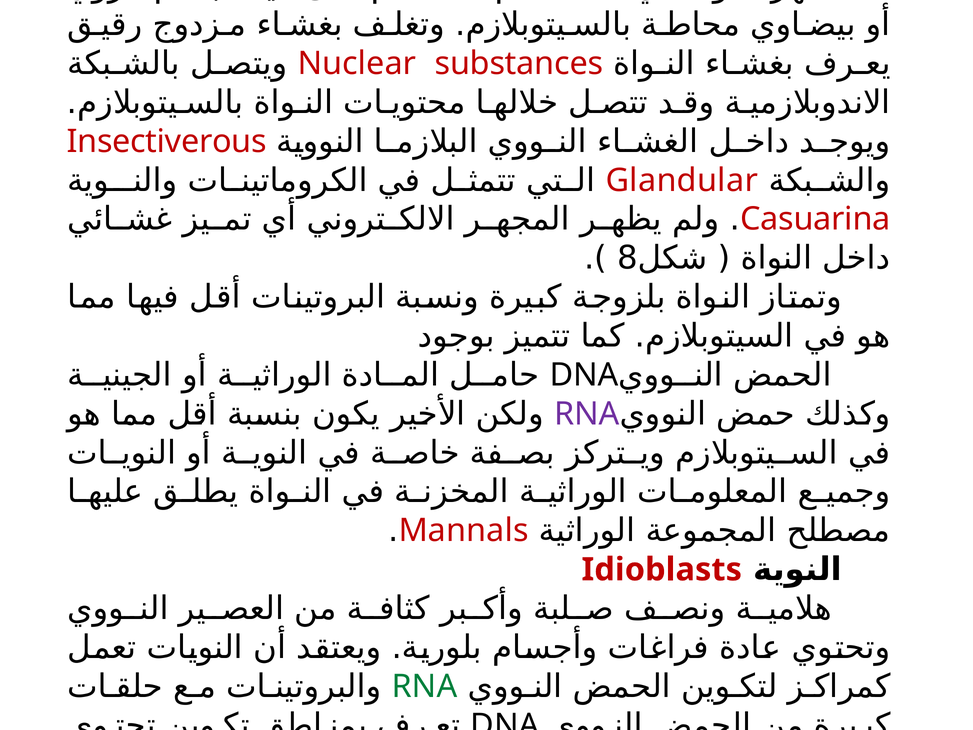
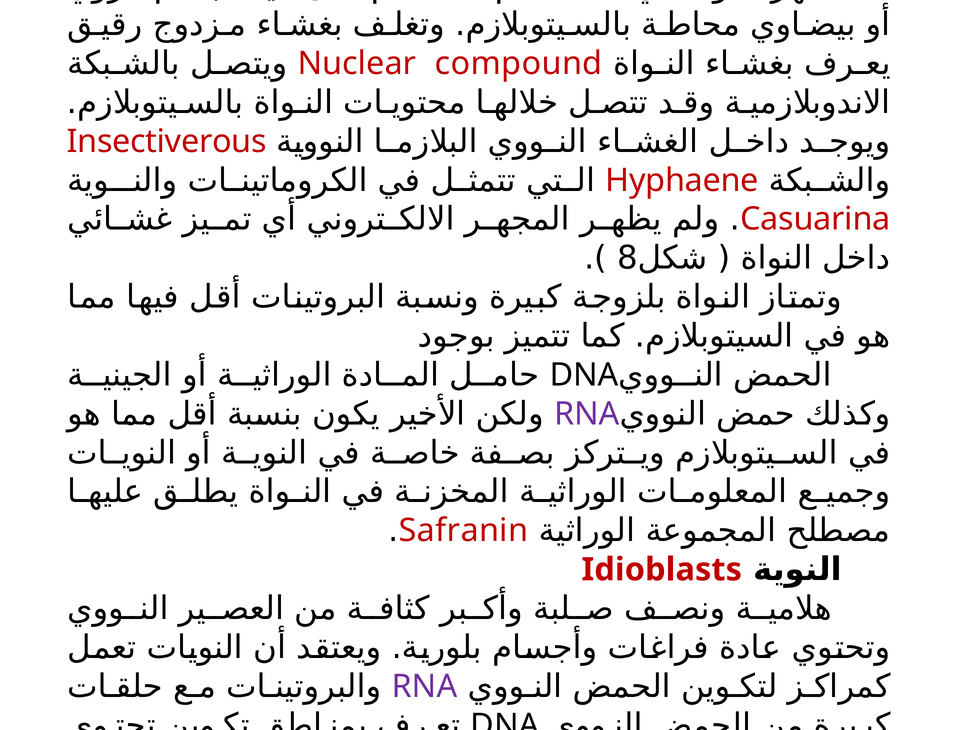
substances: substances -> compound (519, 63)
Glandular: Glandular -> Hyphaene (682, 180)
Mannals: Mannals -> Safranin (463, 531)
RNA colour: green -> purple (425, 686)
